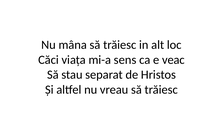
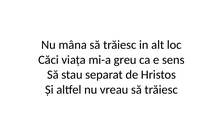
sens: sens -> greu (125, 60)
veac: veac -> sens (173, 60)
